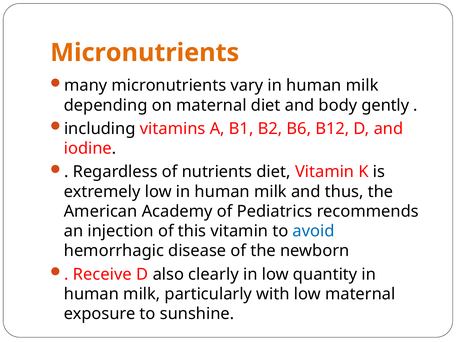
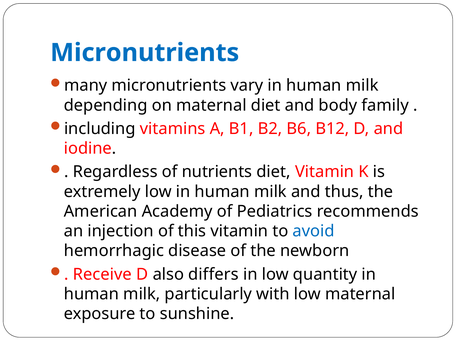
Micronutrients colour: orange -> blue (145, 53)
gently: gently -> family (385, 105)
clearly: clearly -> differs (214, 274)
